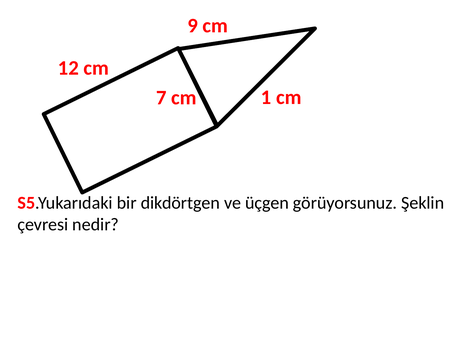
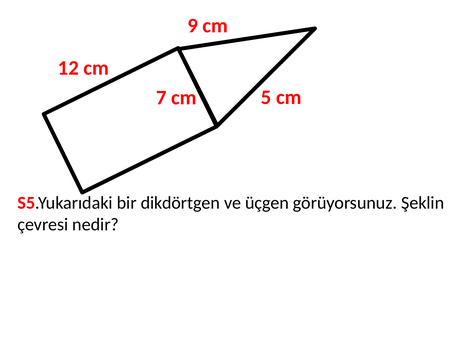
1: 1 -> 5 (266, 97)
